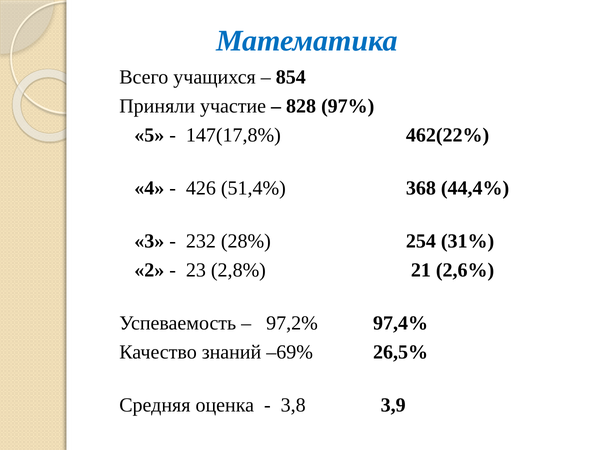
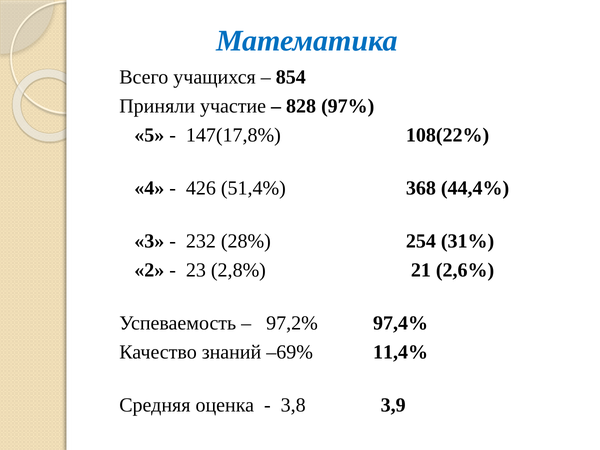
462(22%: 462(22% -> 108(22% (448, 135)
26,5%: 26,5% -> 11,4% (401, 352)
